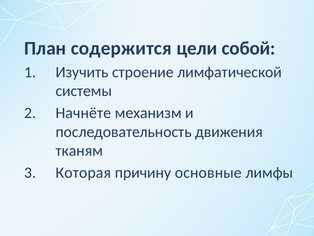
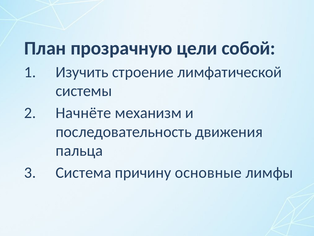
содержится: содержится -> прозрачную (121, 48)
тканям: тканям -> пальца (79, 150)
Которая: Которая -> Система (83, 172)
